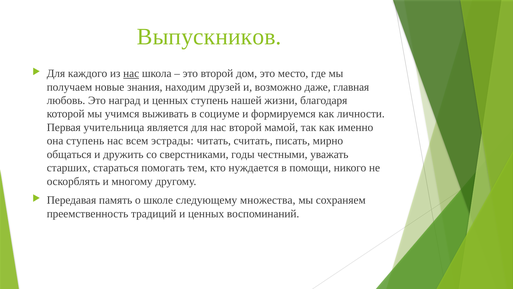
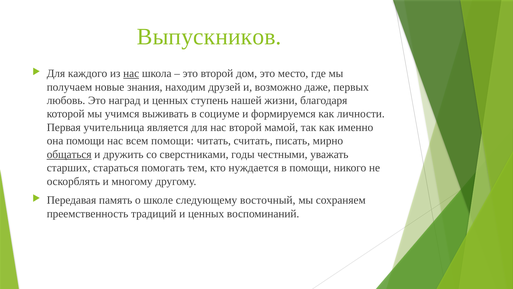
главная: главная -> первых (351, 87)
она ступень: ступень -> помощи (85, 141)
всем эстрады: эстрады -> помощи (172, 141)
общаться underline: none -> present (69, 154)
множества: множества -> восточный (268, 200)
